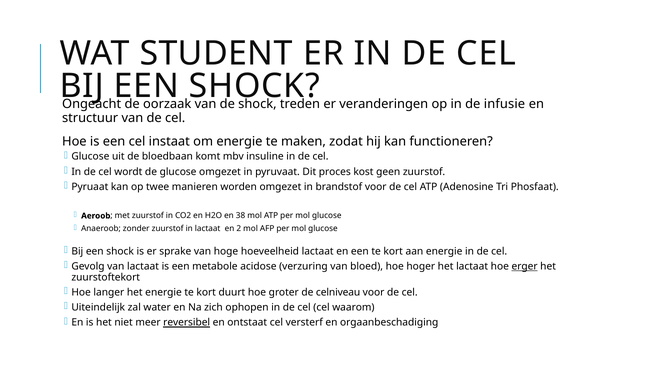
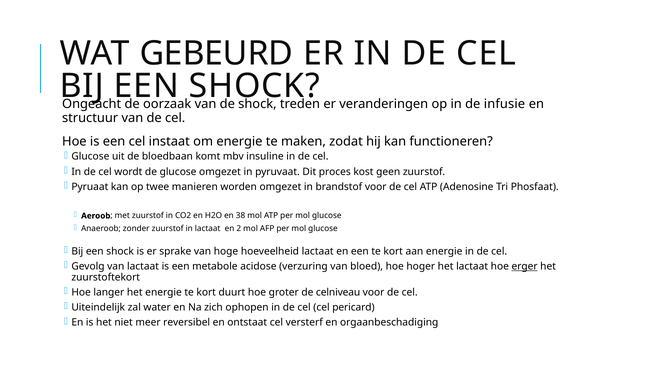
STUDENT: STUDENT -> GEBEURD (216, 54)
waarom: waarom -> pericard (353, 308)
reversibel underline: present -> none (187, 323)
